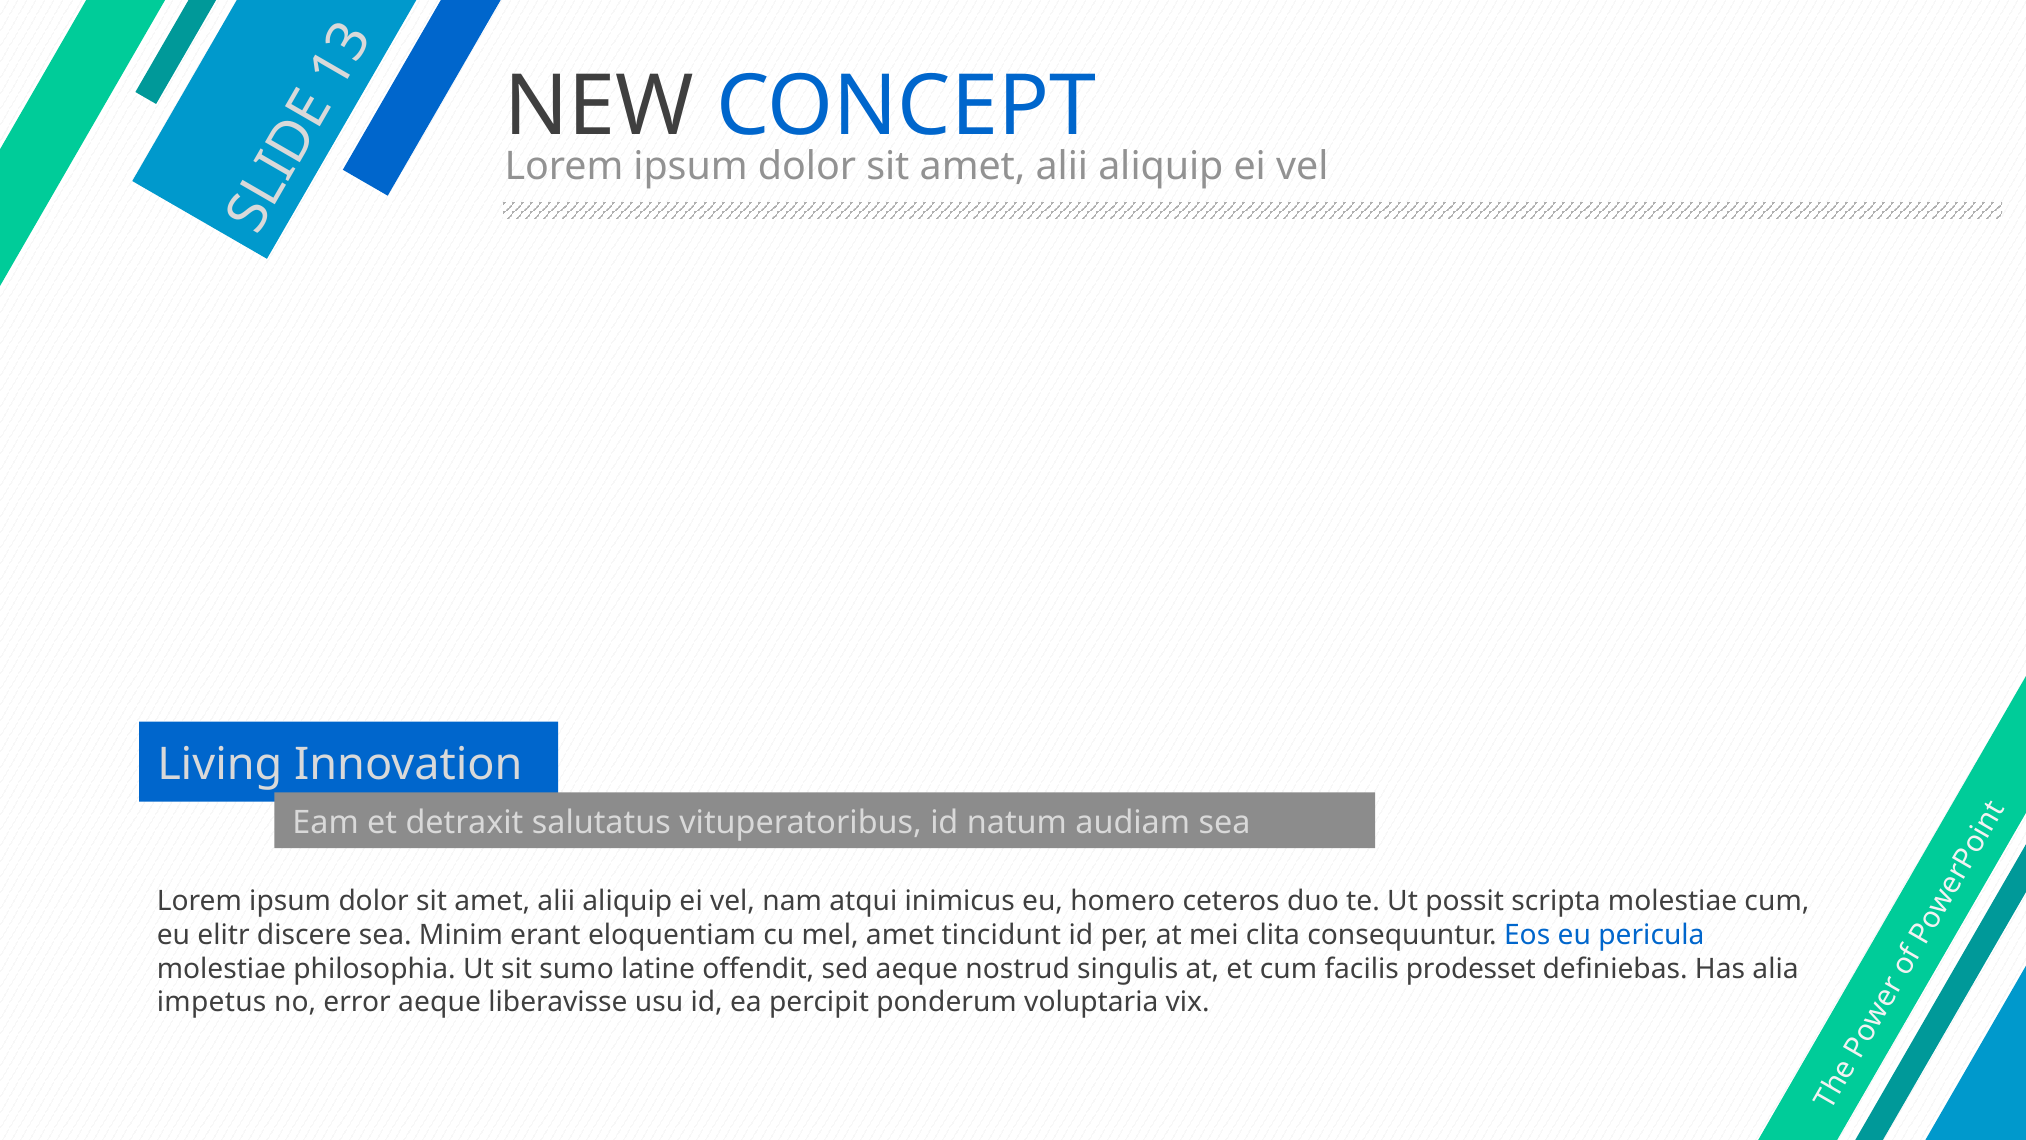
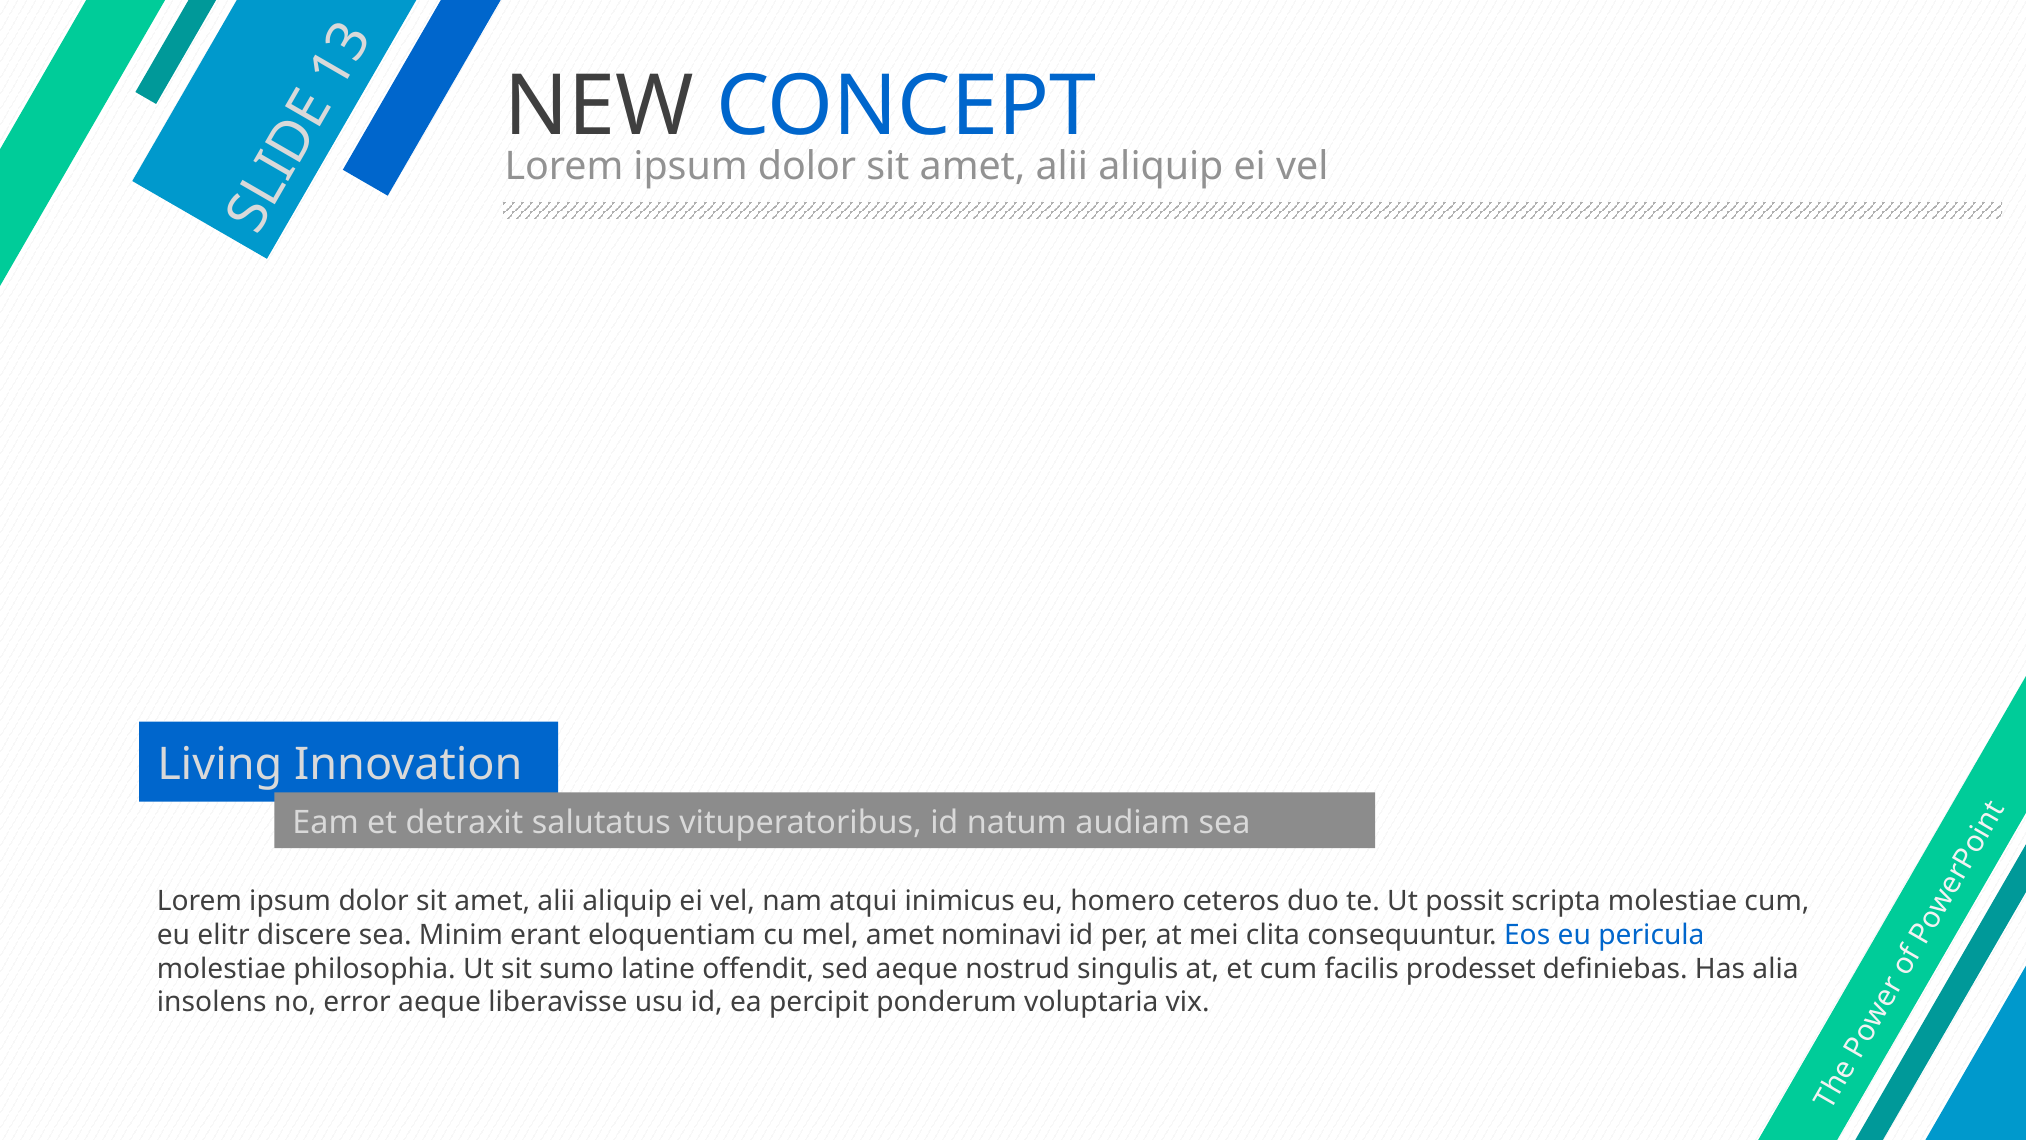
tincidunt: tincidunt -> nominavi (1002, 935)
impetus: impetus -> insolens (212, 1002)
